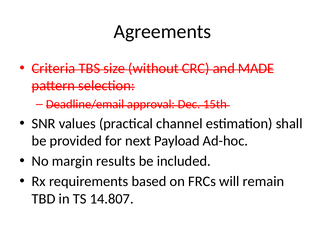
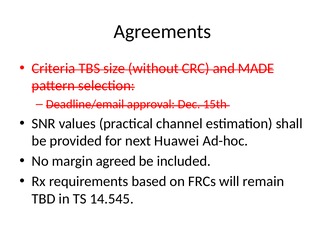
Payload: Payload -> Huawei (177, 141)
results: results -> agreed (116, 161)
14.807: 14.807 -> 14.545 (112, 199)
